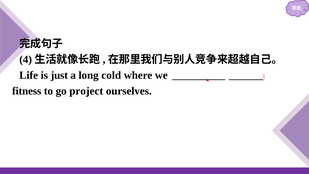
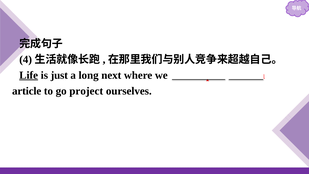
Life underline: none -> present (29, 75)
cold: cold -> next (111, 75)
fitness: fitness -> article (27, 91)
